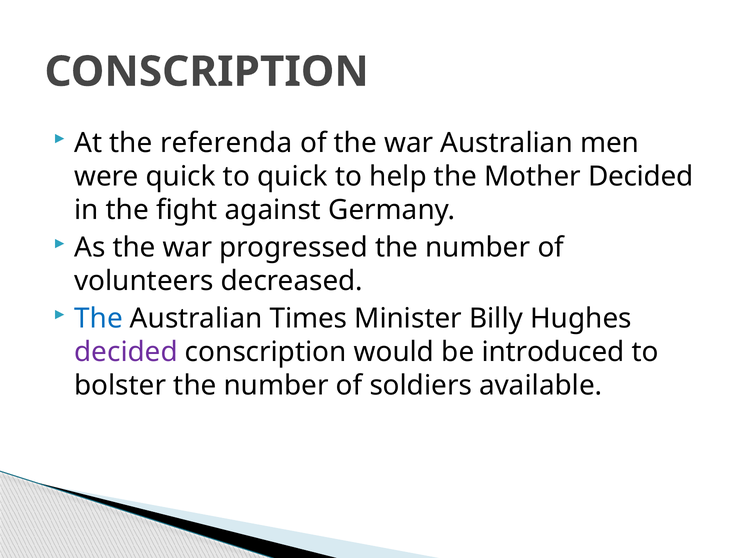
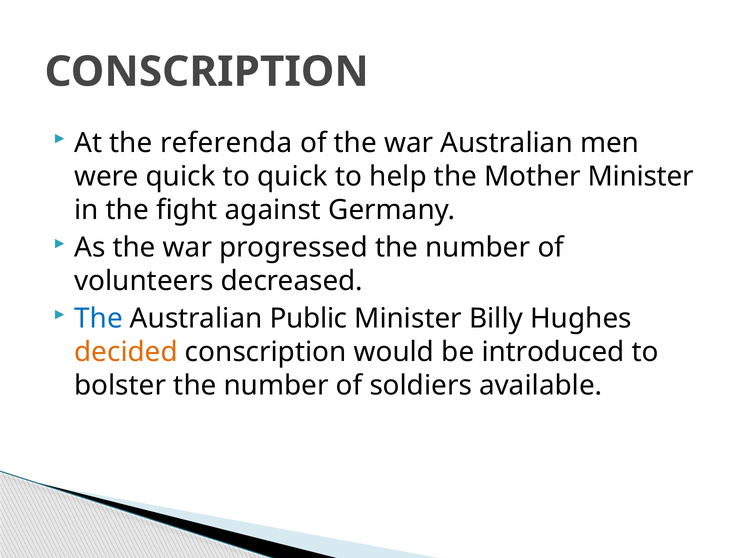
Mother Decided: Decided -> Minister (641, 176)
Times: Times -> Public (308, 319)
decided colour: purple -> orange (126, 352)
